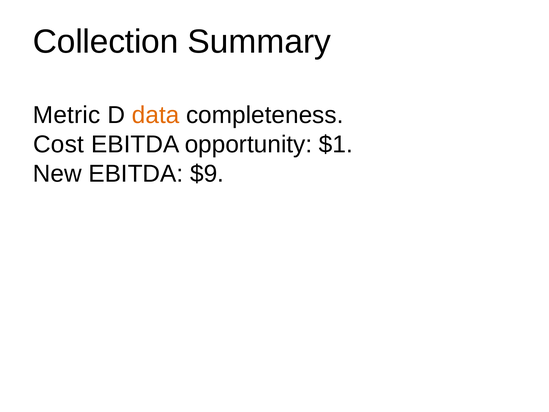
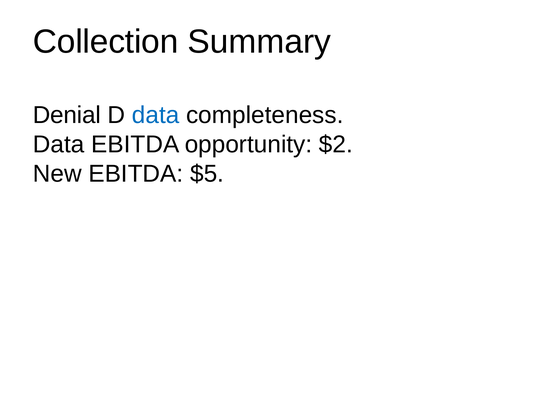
Metric: Metric -> Denial (67, 115)
data colour: orange -> blue (156, 115)
Cost: Cost -> Data (59, 144)
$1: $1 -> $2 (336, 144)
$9: $9 -> $5 (207, 174)
